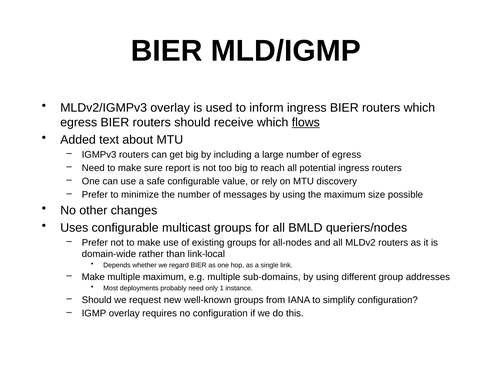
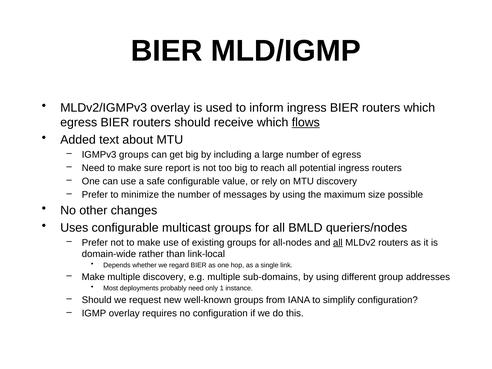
IGMPv3 routers: routers -> groups (134, 155)
all underline: none -> present (338, 243)
multiple maximum: maximum -> discovery (165, 277)
